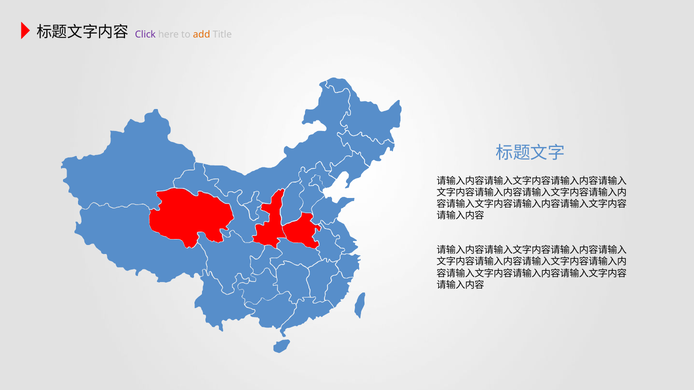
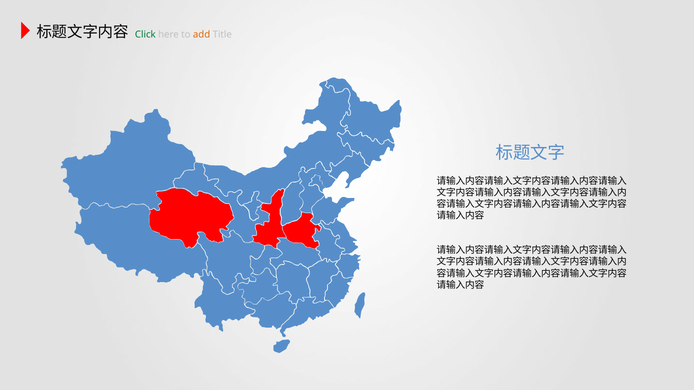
Click colour: purple -> green (145, 35)
